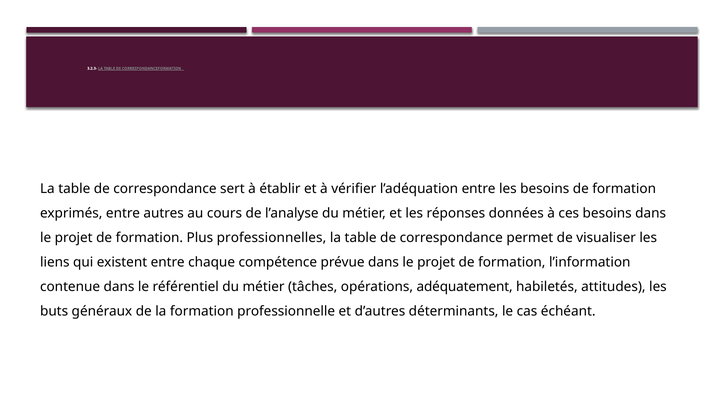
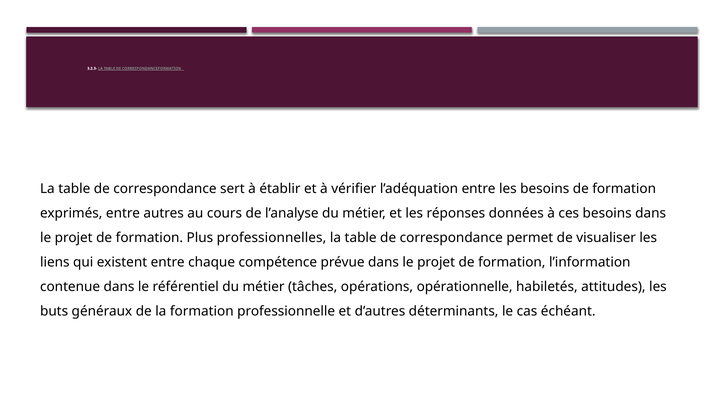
adéquatement: adéquatement -> opérationnelle (465, 287)
